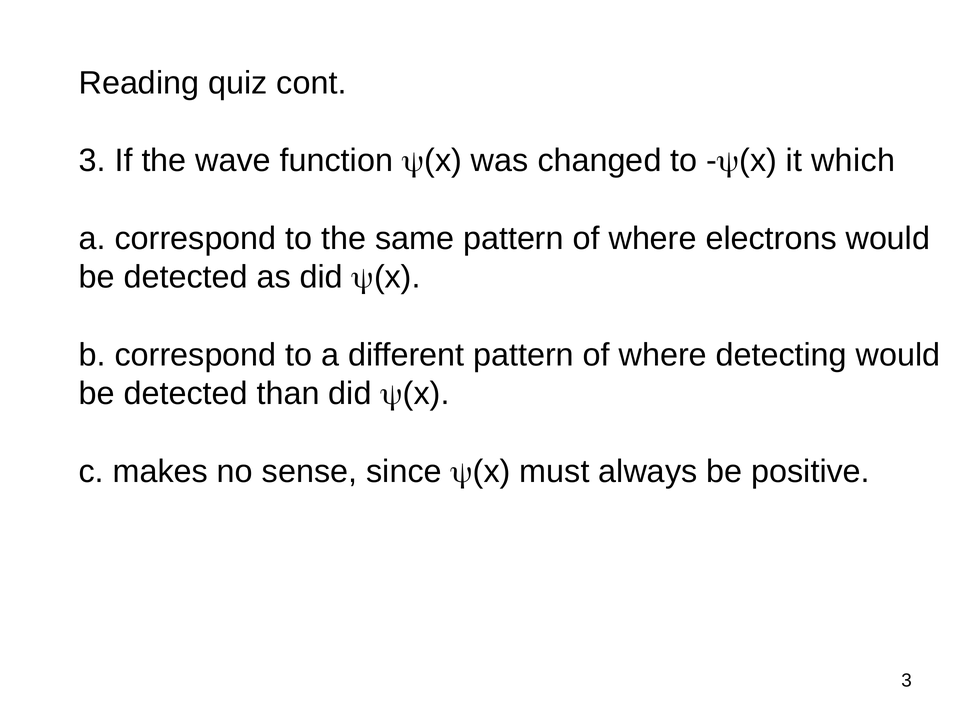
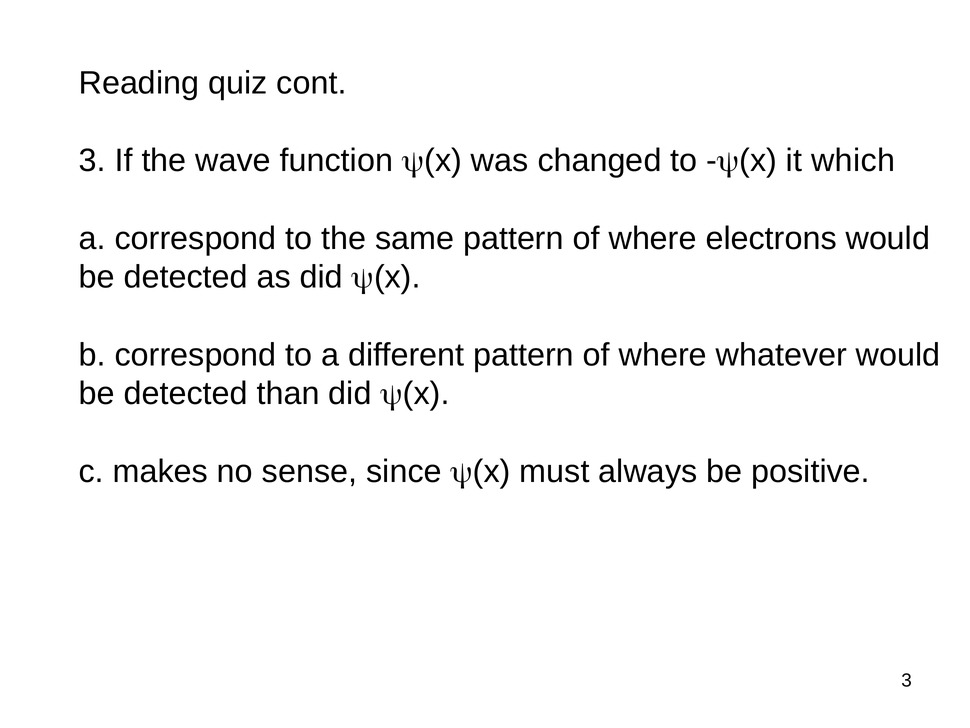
detecting: detecting -> whatever (781, 355)
